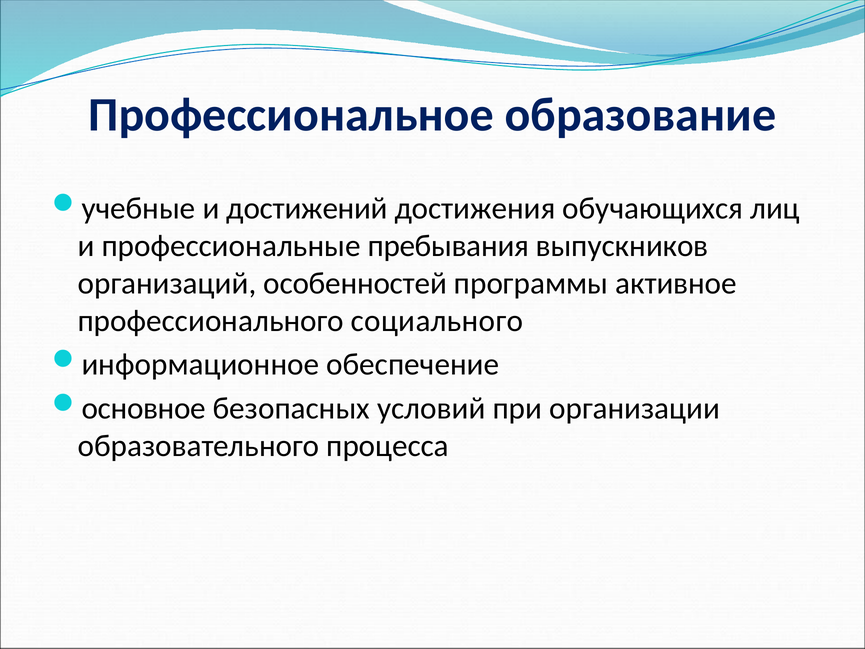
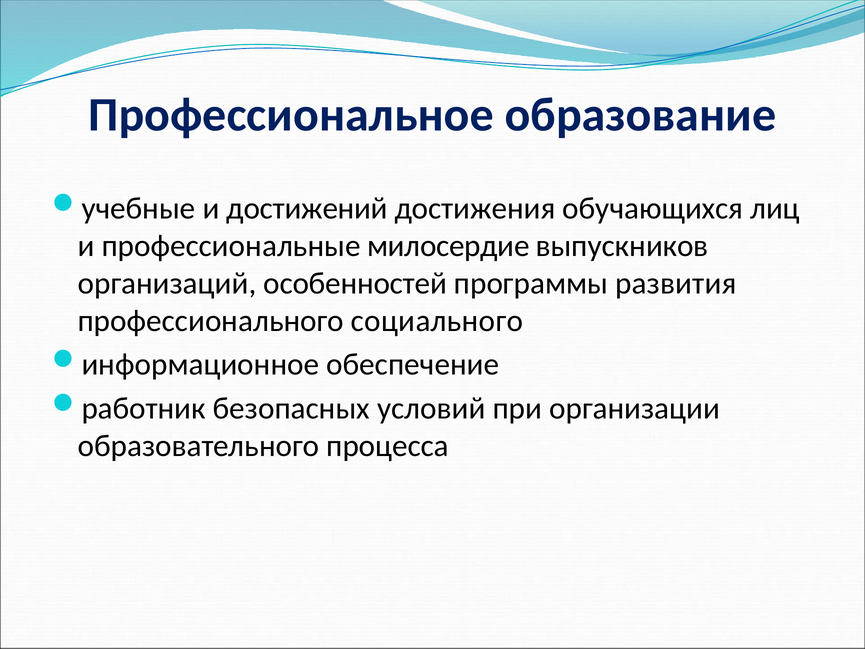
пребывания: пребывания -> милосердие (448, 246)
активное: активное -> развития (676, 283)
основное: основное -> работник (144, 408)
